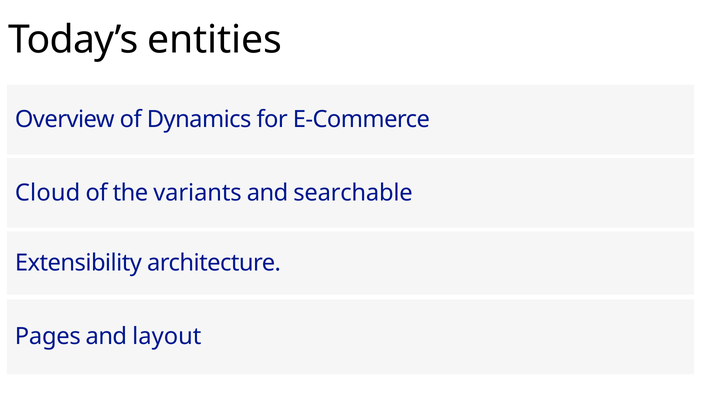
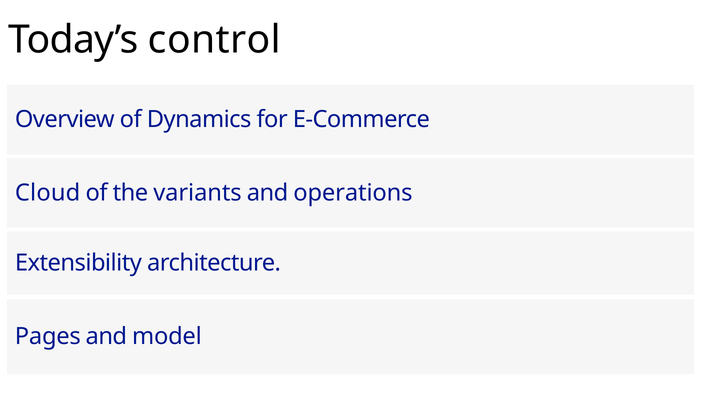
entities: entities -> control (215, 40)
searchable: searchable -> operations (353, 193)
layout: layout -> model (167, 337)
